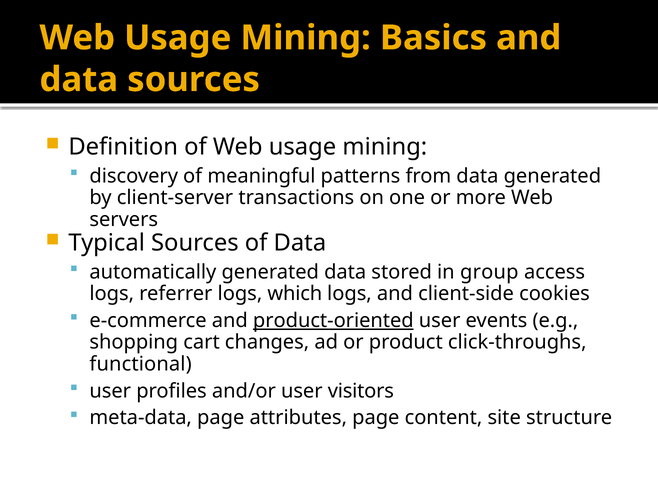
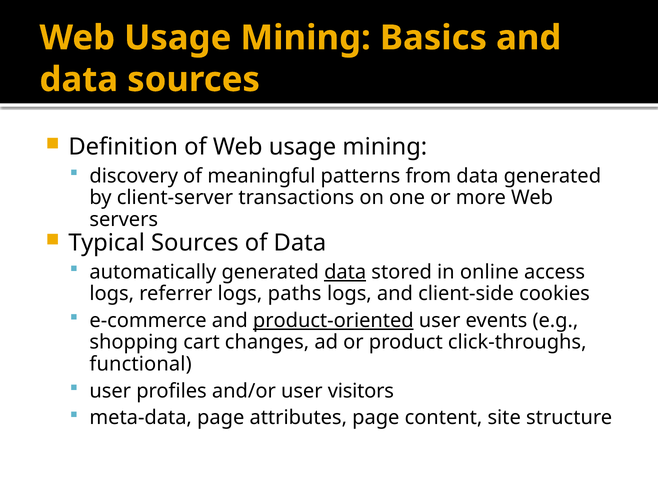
data underline: none -> present (345, 272)
group: group -> online (489, 272)
which: which -> paths (295, 293)
